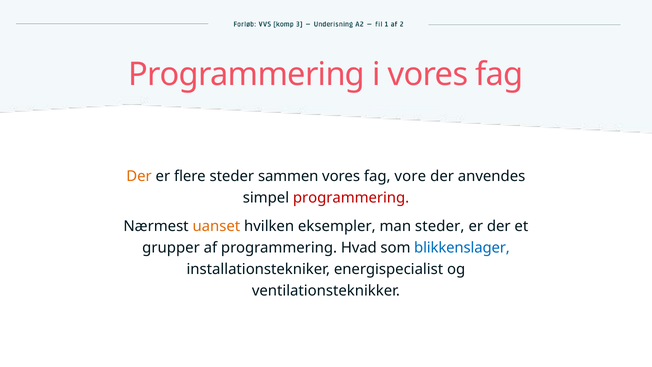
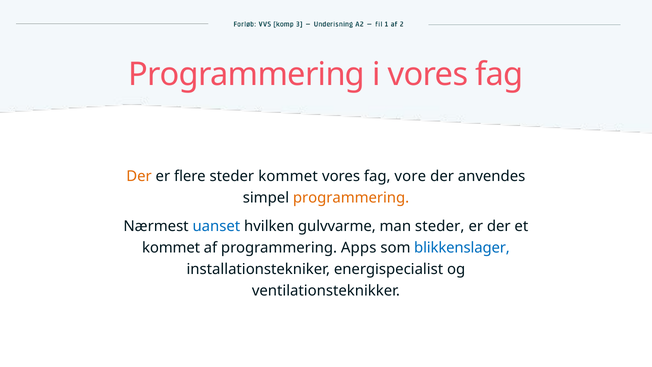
steder sammen: sammen -> kommet (288, 176)
programmering colour: red -> orange (351, 198)
uanset colour: orange -> blue (216, 226)
eksempler: eksempler -> gulvvarme (337, 226)
grupper: grupper -> kommet (171, 248)
Hvad: Hvad -> Apps (359, 248)
